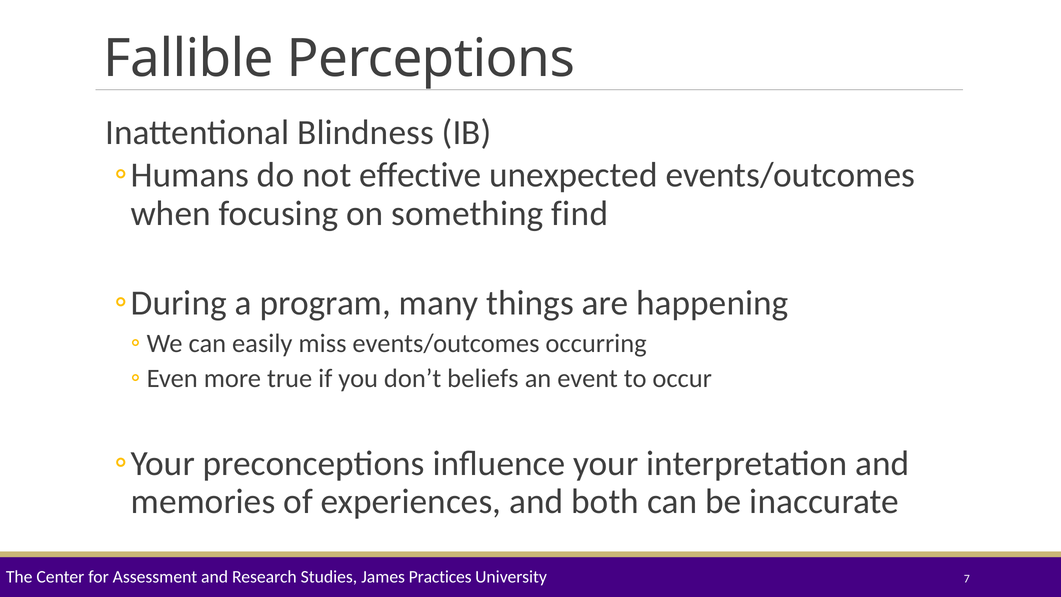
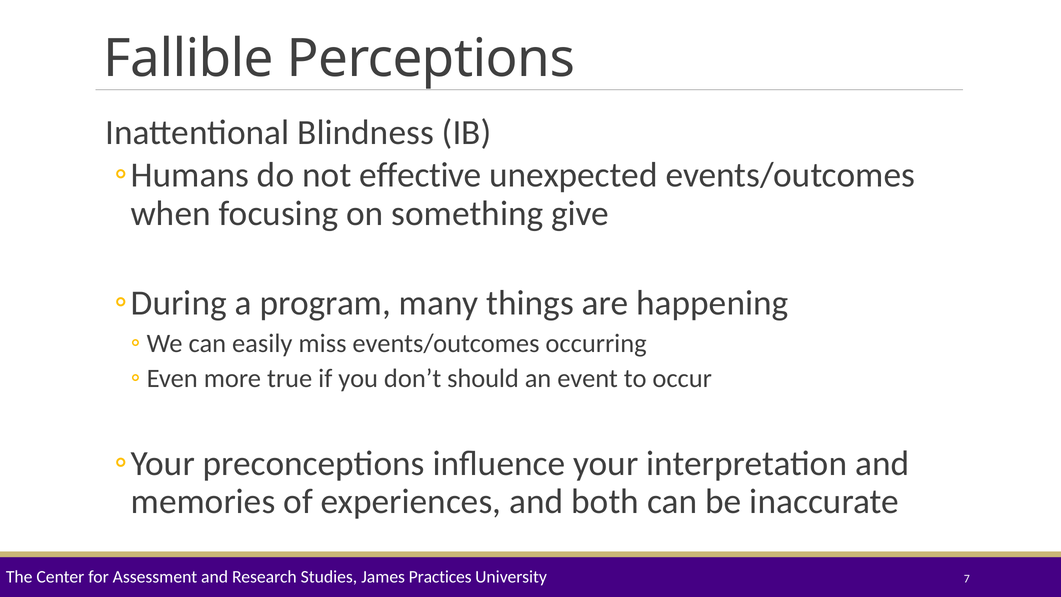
find: find -> give (580, 213)
beliefs: beliefs -> should (483, 379)
